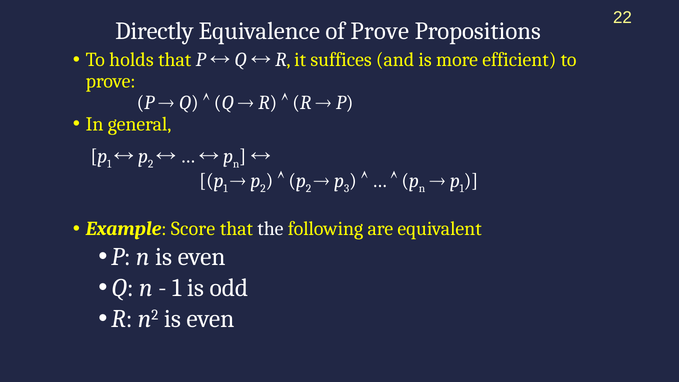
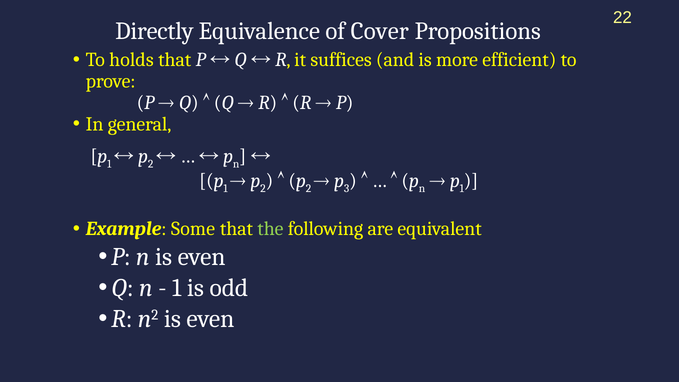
of Prove: Prove -> Cover (380, 31)
Score: Score -> Some (193, 229)
the colour: white -> light green (270, 229)
